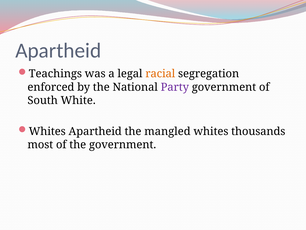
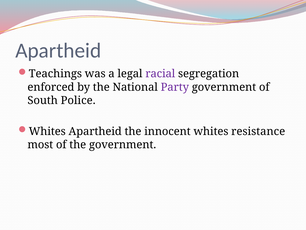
racial colour: orange -> purple (160, 74)
White: White -> Police (78, 100)
mangled: mangled -> innocent (167, 131)
thousands: thousands -> resistance (258, 131)
